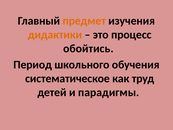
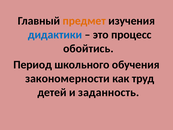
дидактики colour: orange -> blue (55, 35)
систематическое: систематическое -> закономерности (67, 78)
парадигмы: парадигмы -> заданность (109, 92)
